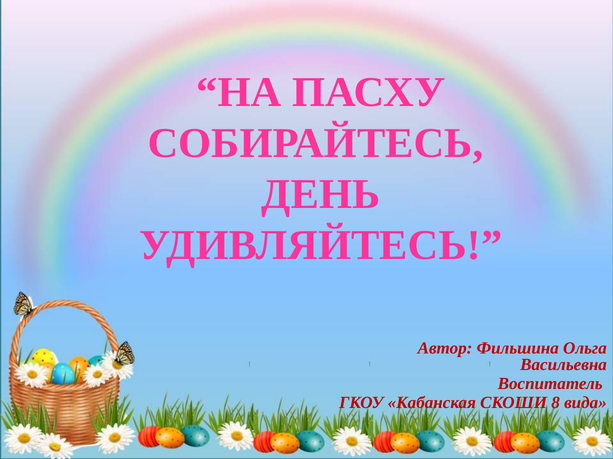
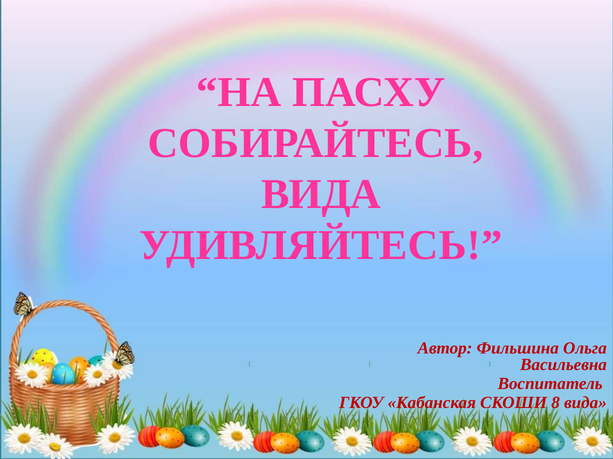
ДЕНЬ: ДЕНЬ -> ВИДА (321, 195)
